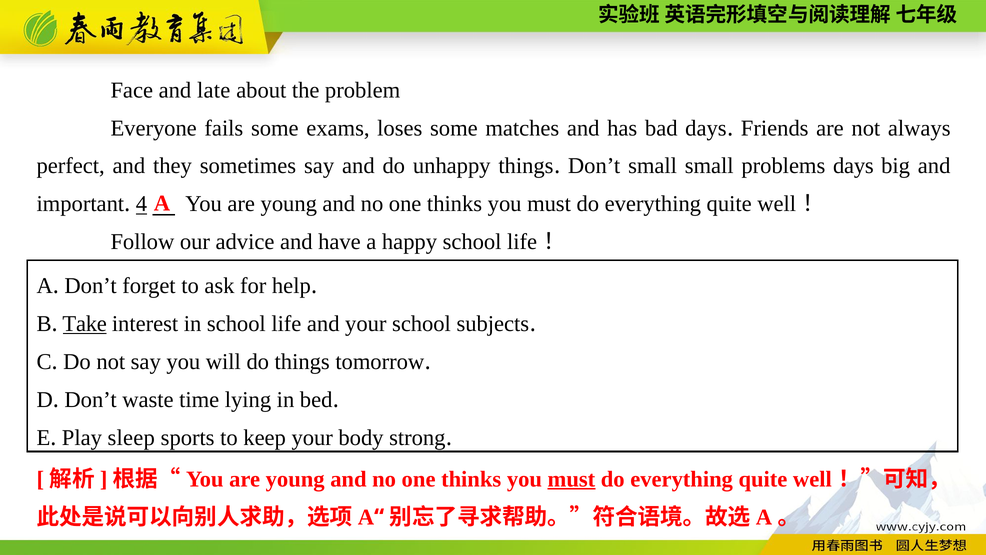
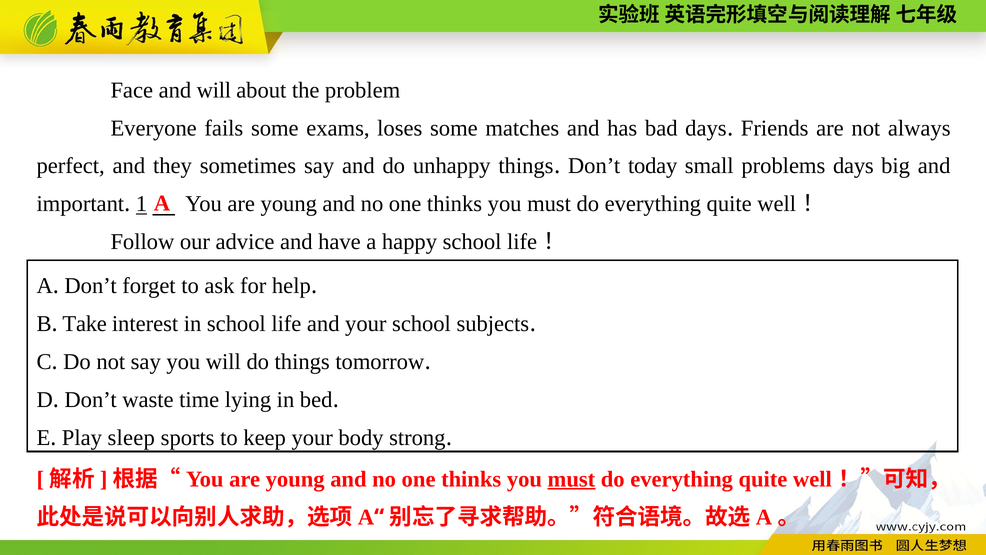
and late: late -> will (214, 90)
Don’t small: small -> today (653, 166)
4: 4 -> 1 (141, 204)
Take underline: present -> none (85, 324)
